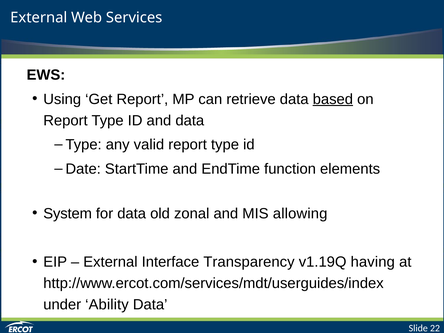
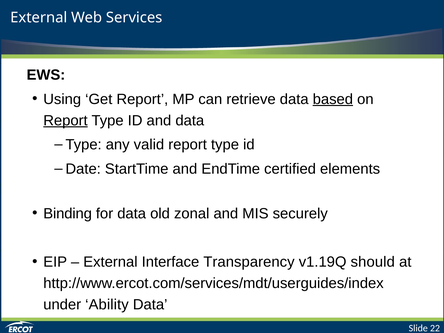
Report underline: none -> present (65, 120)
function: function -> certified (290, 169)
System: System -> Binding (68, 213)
allowing: allowing -> securely (300, 213)
having: having -> should (373, 262)
